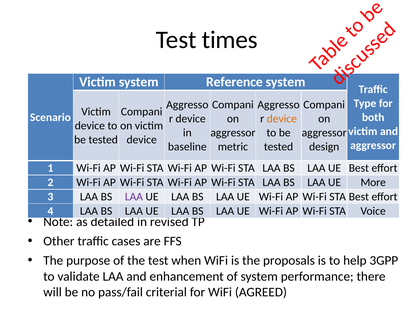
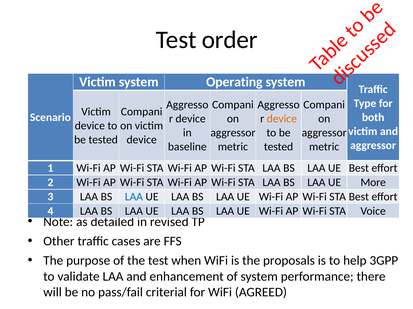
times: times -> order (230, 40)
Reference: Reference -> Operating (234, 82)
design: design -> metric (324, 147)
LAA colour: purple -> blue (134, 197)
